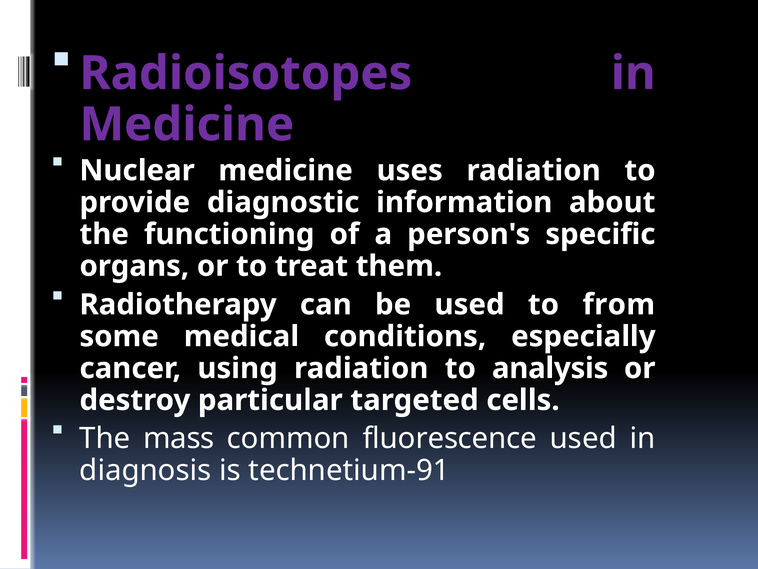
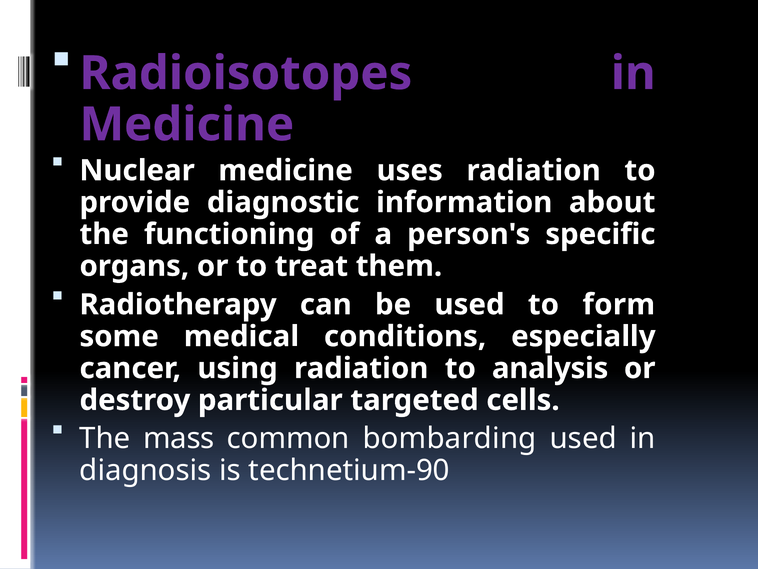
from: from -> form (619, 304)
fluorescence: fluorescence -> bombarding (450, 438)
technetium-91: technetium-91 -> technetium-90 (349, 470)
